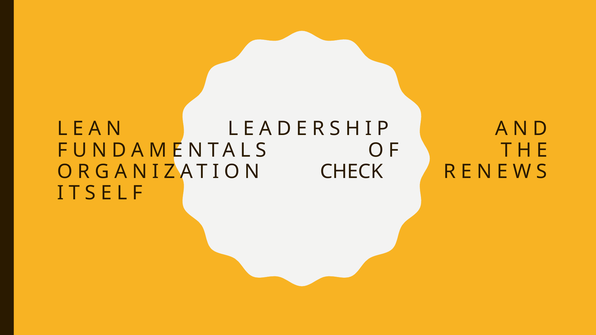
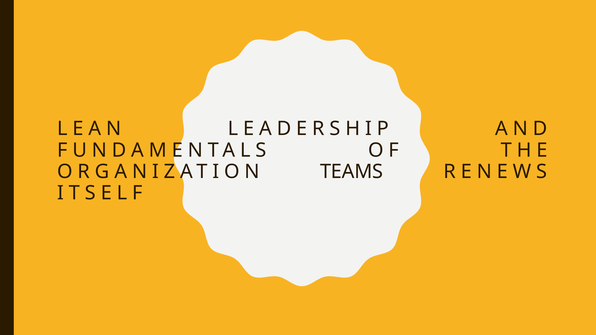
CHECK: CHECK -> TEAMS (352, 172)
